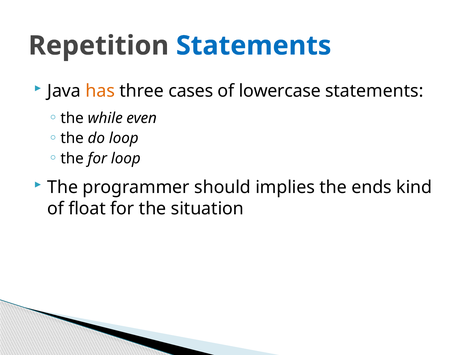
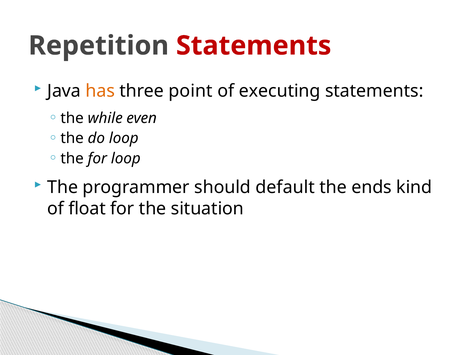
Statements colour: blue -> red (254, 46)
cases: cases -> point (191, 91)
lowercase: lowercase -> executing (280, 91)
implies: implies -> default (285, 187)
